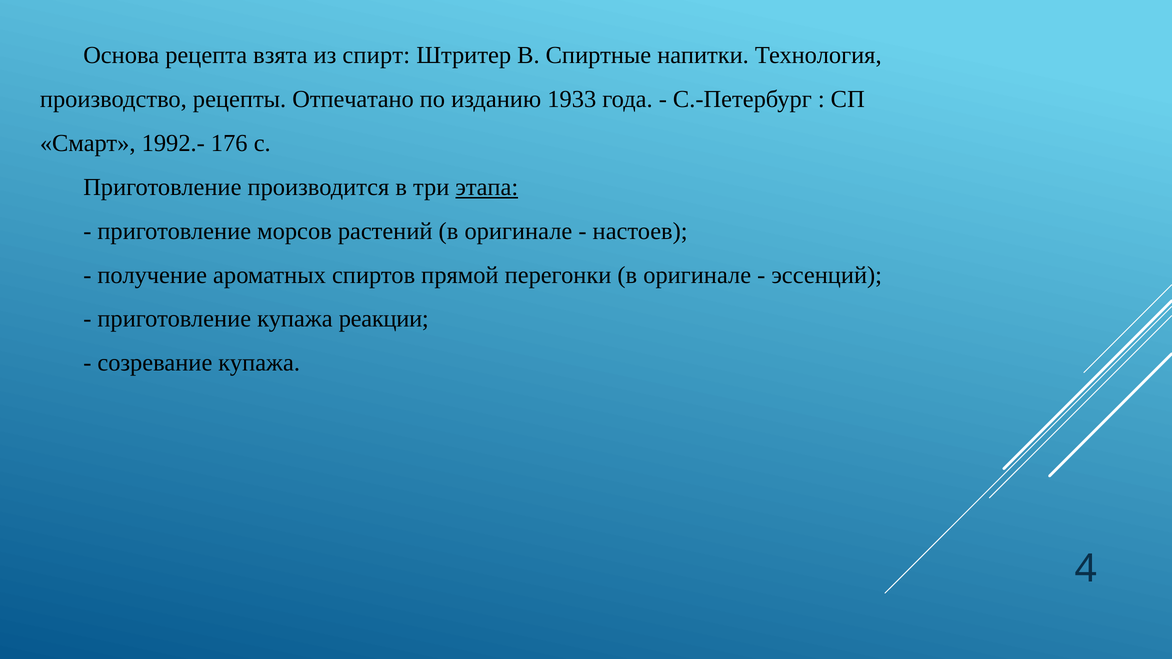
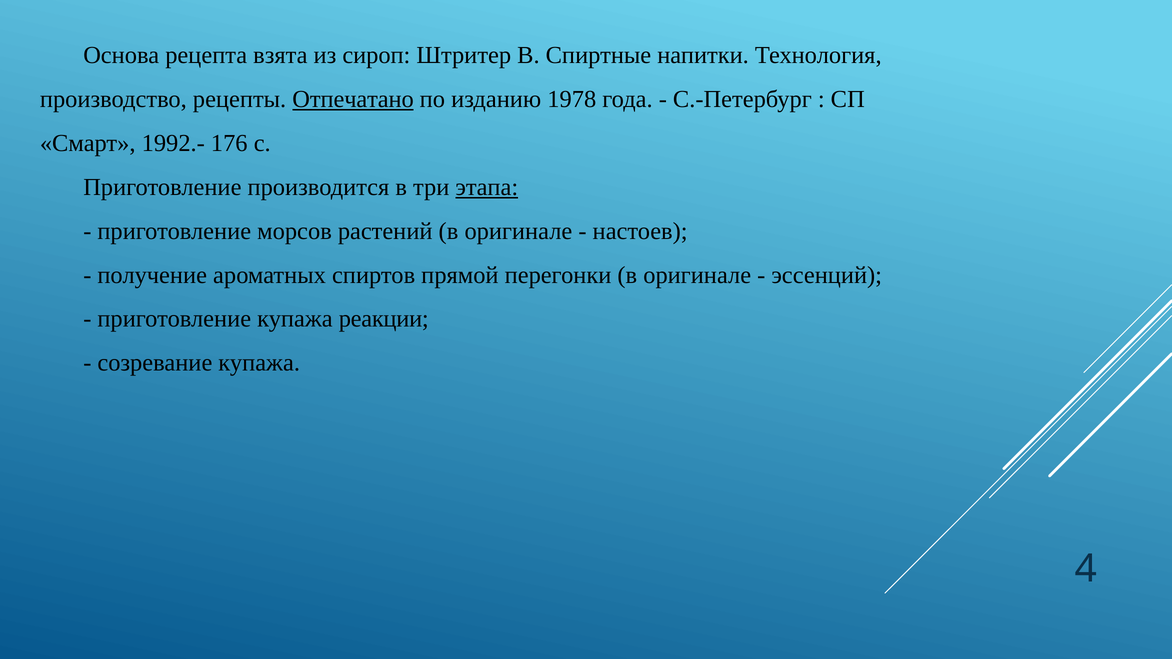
спирт: спирт -> сироп (376, 55)
Отпечатано underline: none -> present (353, 99)
1933: 1933 -> 1978 (572, 99)
